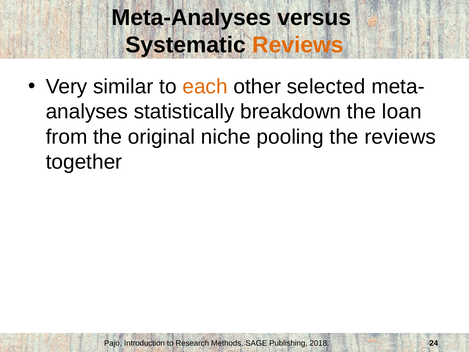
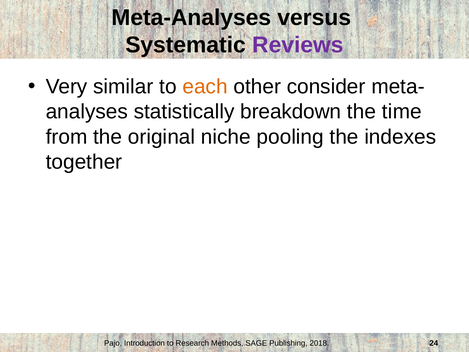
Reviews colour: orange -> purple (298, 45)
selected: selected -> consider (326, 87)
loan: loan -> time (402, 112)
the reviews: reviews -> indexes (400, 137)
